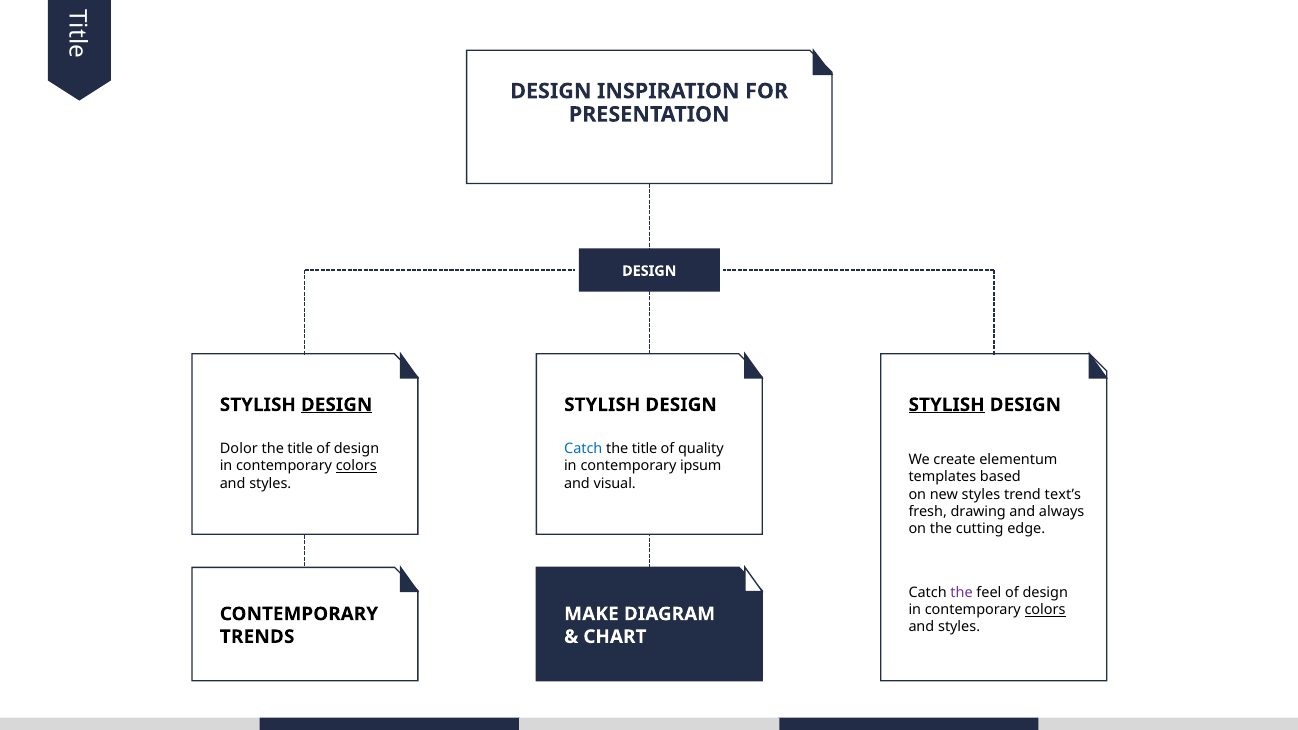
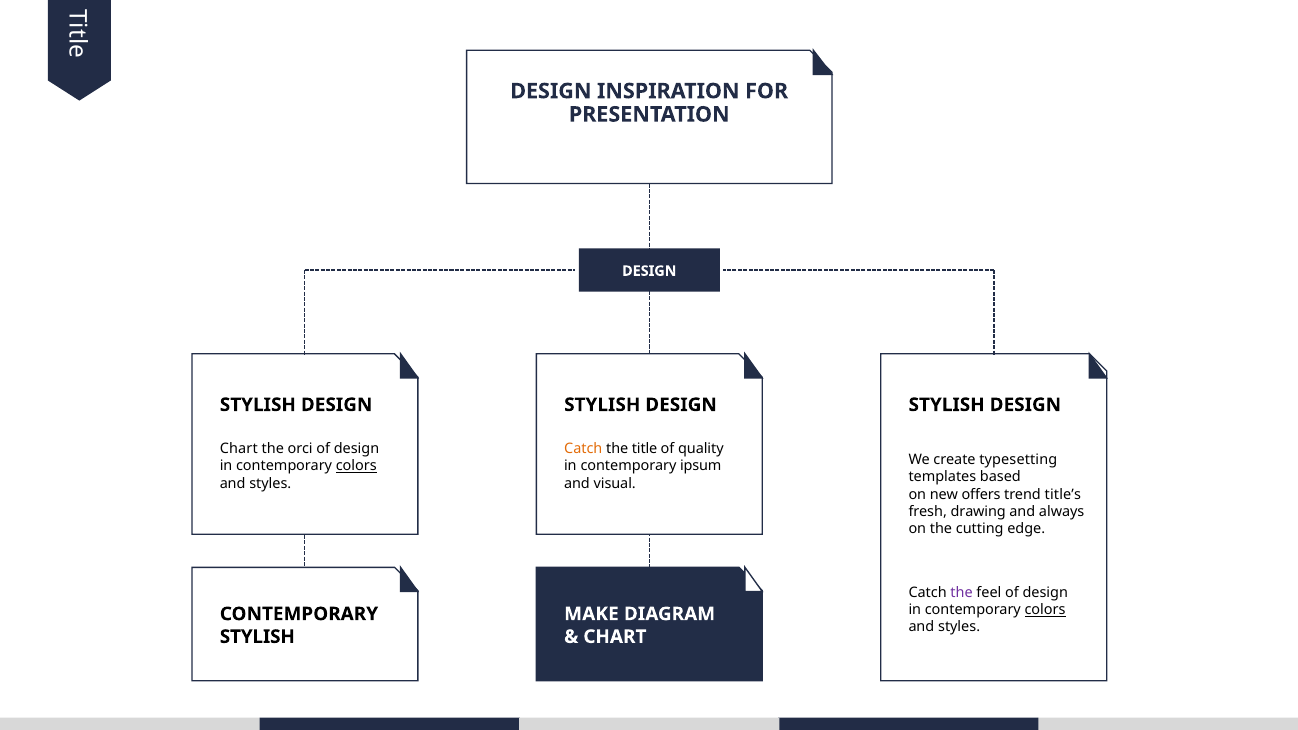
DESIGN underline: present -> none (337, 405)
STYLISH underline: present -> none (947, 405)
Dolor: Dolor -> Chart (239, 449)
title: title -> orci (300, 449)
Catch colour: blue -> orange (583, 449)
elementum: elementum -> typesetting (1018, 460)
new styles: styles -> offers (981, 495)
text’s: text’s -> title’s (1063, 495)
TRENDS: TRENDS -> STYLISH (257, 637)
